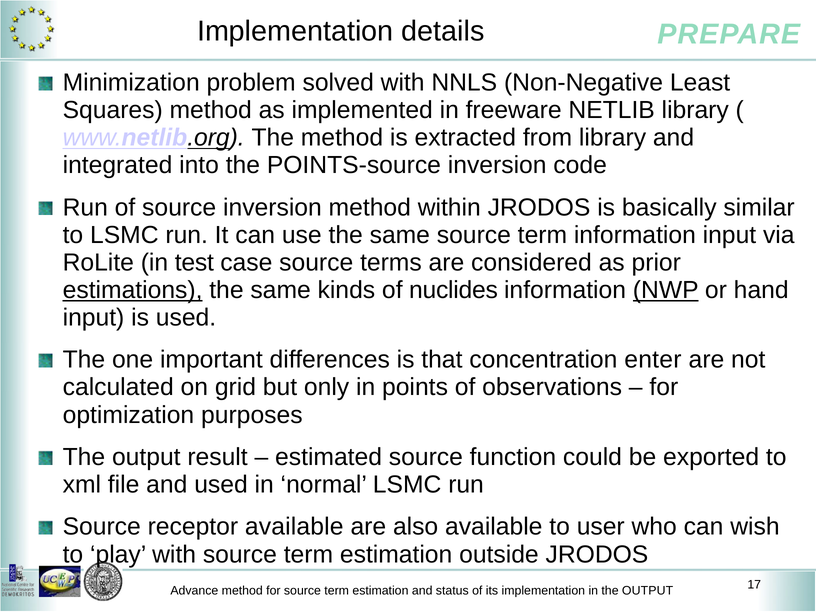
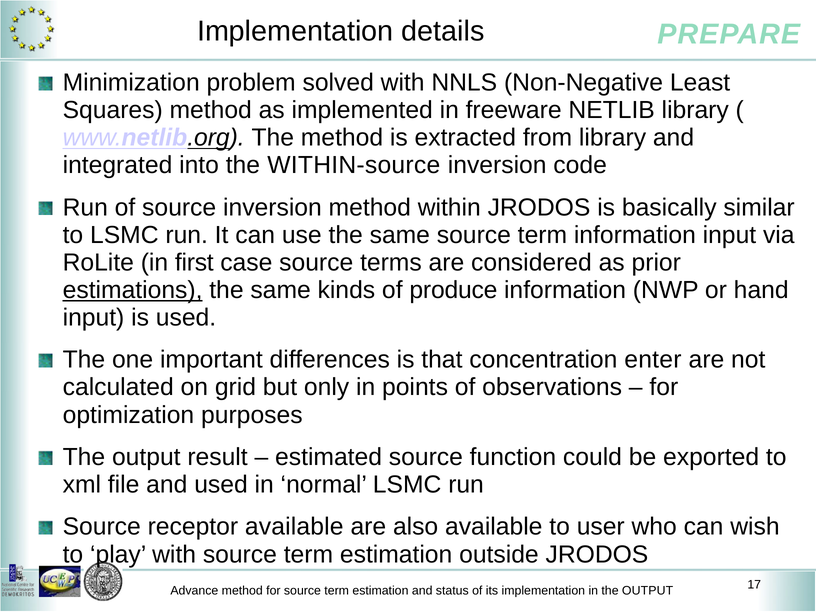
POINTS-source: POINTS-source -> WITHIN-source (354, 165)
test: test -> first (194, 262)
nuclides: nuclides -> produce (453, 290)
NWP underline: present -> none (666, 290)
